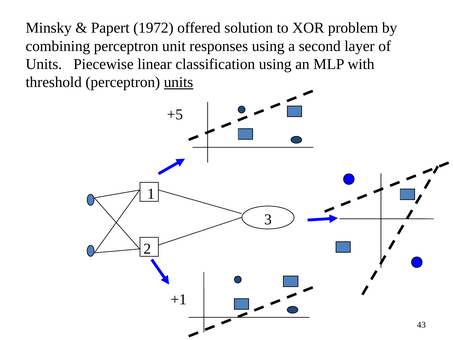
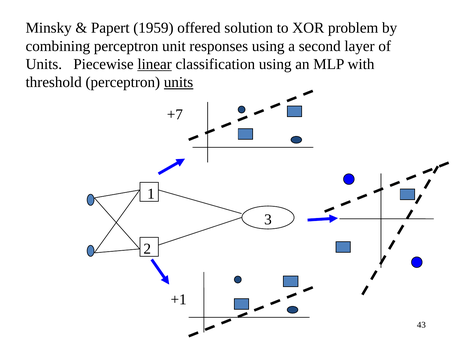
1972: 1972 -> 1959 (153, 28)
linear underline: none -> present (155, 64)
+5: +5 -> +7 (175, 114)
